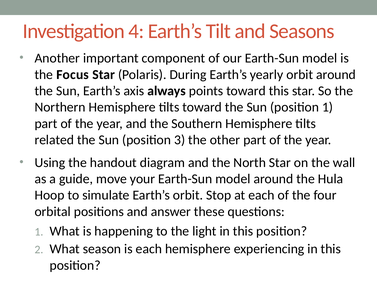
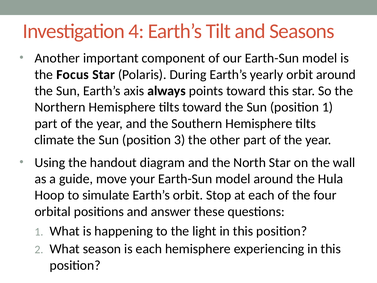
related: related -> climate (54, 140)
